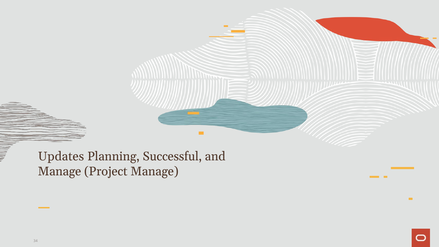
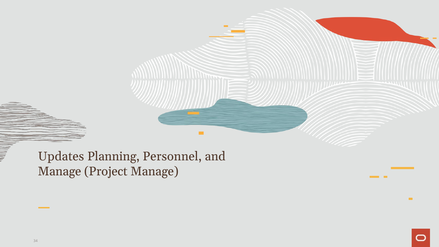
Successful: Successful -> Personnel (172, 156)
